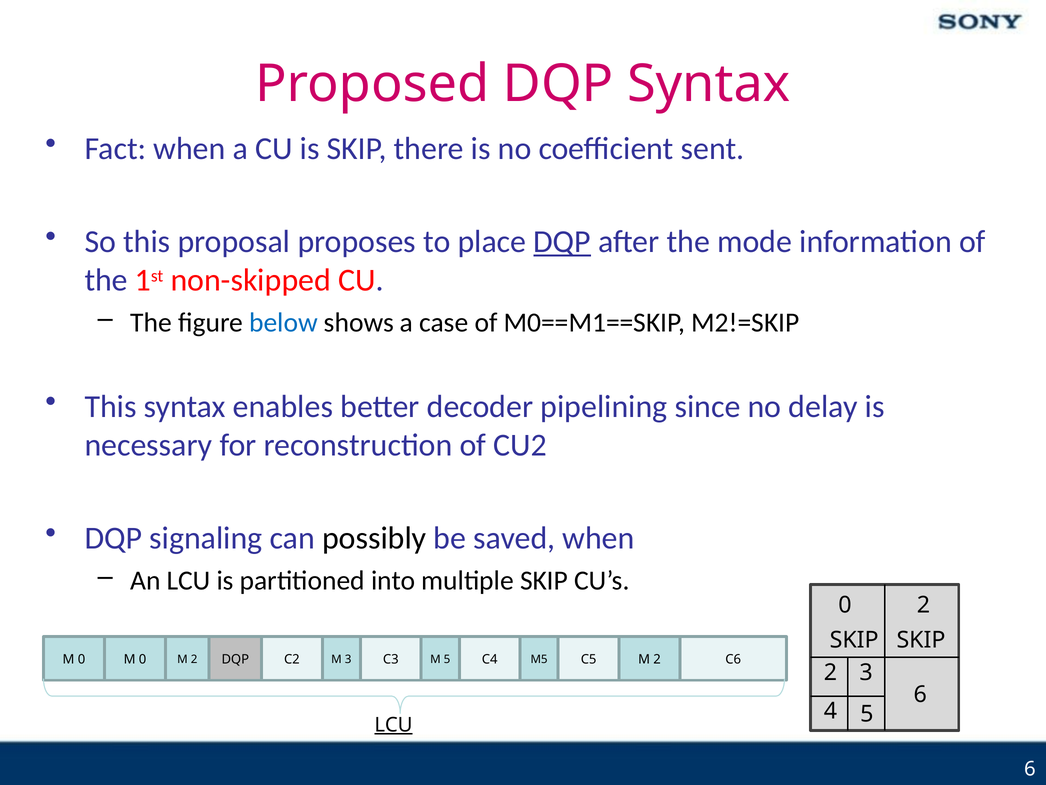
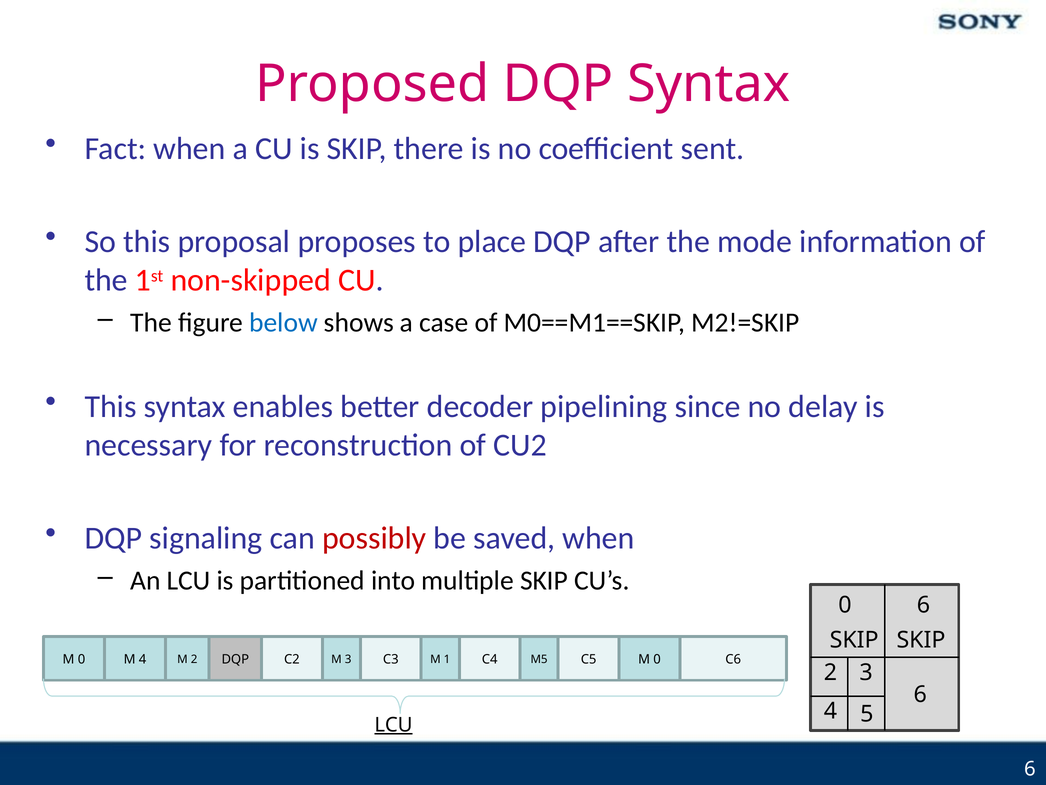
DQP underline: present -> none (562, 242)
possibly colour: black -> red (374, 538)
0 2: 2 -> 6 (923, 605)
0: 0 -> 4 (143, 659)
2: 2 -> 0 (657, 659)
M 5: 5 -> 1 (447, 659)
